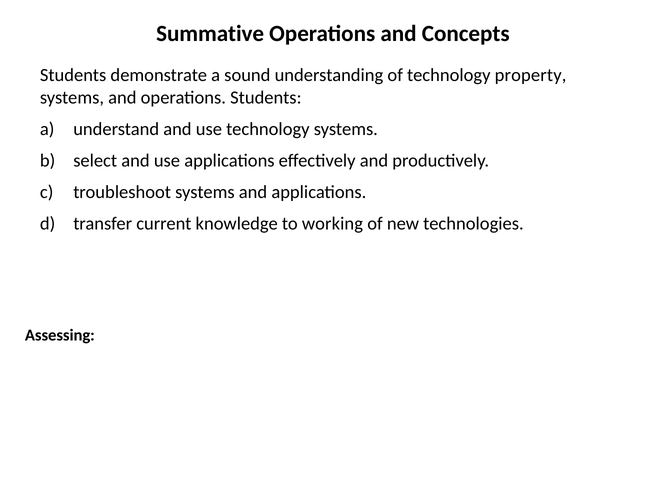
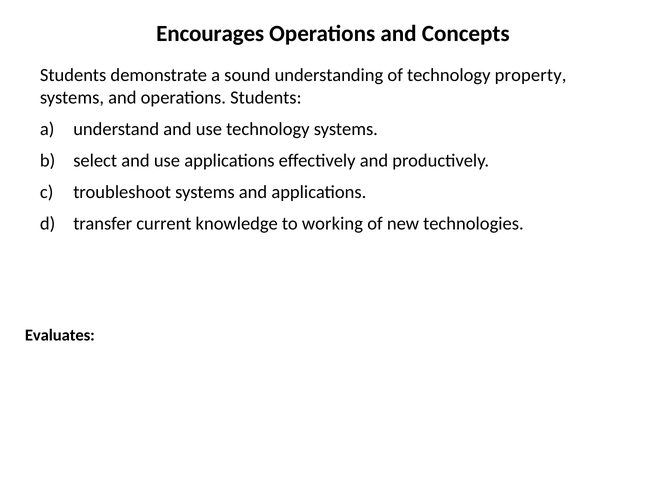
Summative: Summative -> Encourages (210, 34)
Assessing: Assessing -> Evaluates (60, 335)
